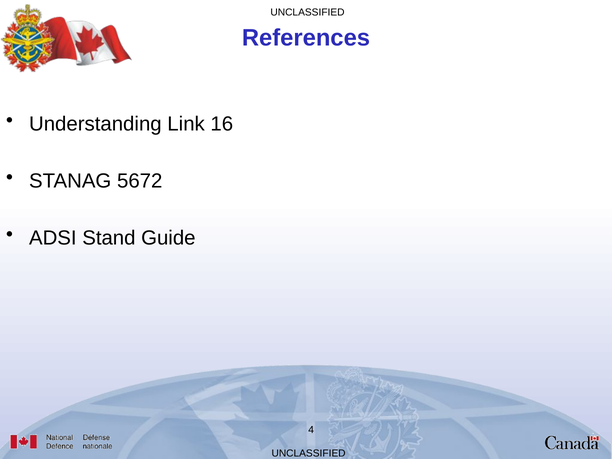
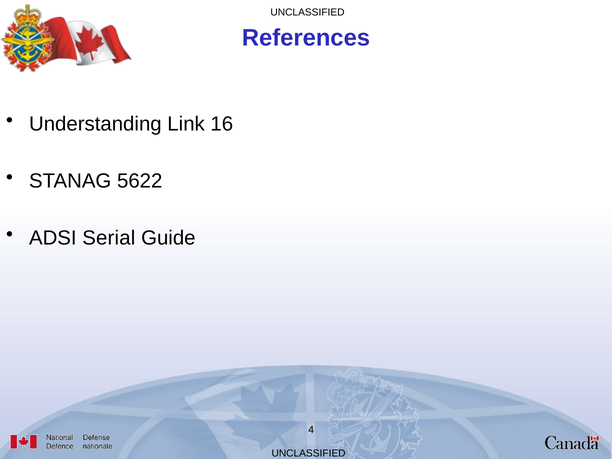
5672: 5672 -> 5622 (140, 181)
Stand: Stand -> Serial (109, 238)
